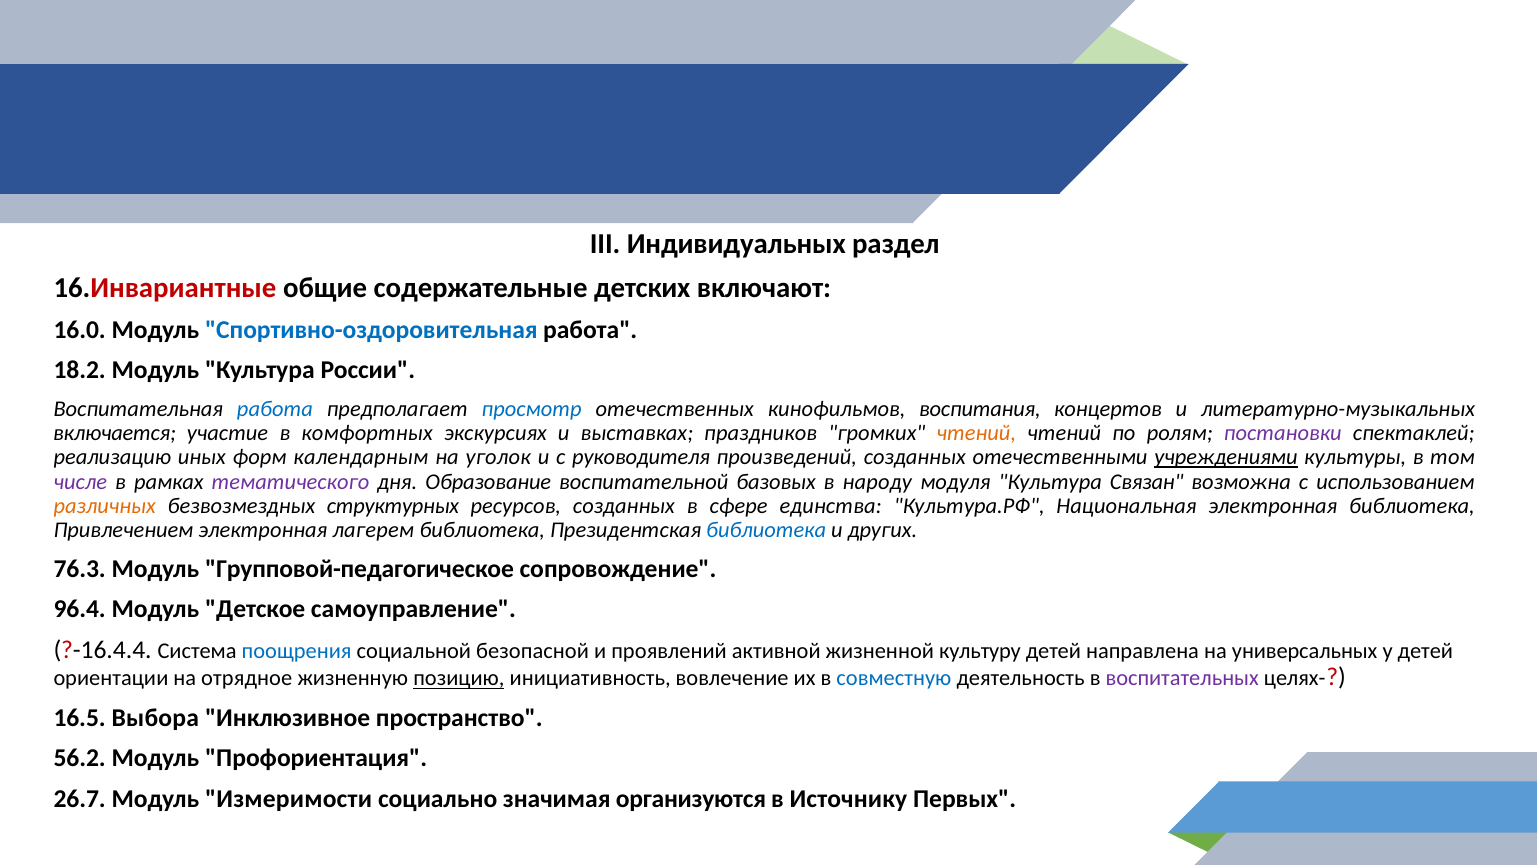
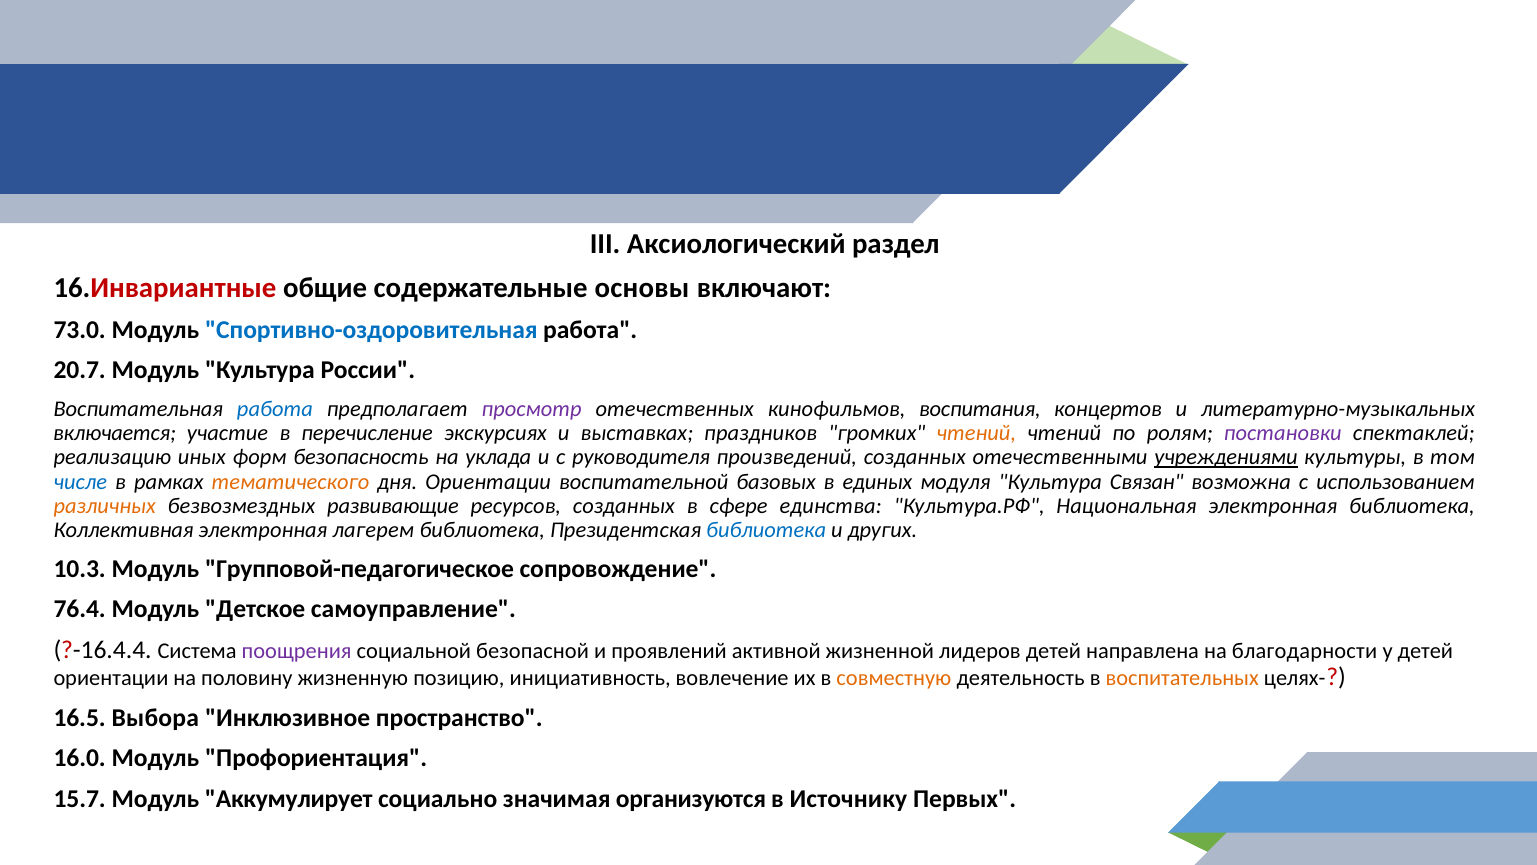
Индивидуальных: Индивидуальных -> Аксиологический (736, 243)
детских: детских -> основы (642, 287)
16.0: 16.0 -> 73.0 (80, 330)
18.2: 18.2 -> 20.7 (80, 370)
просмотр colour: blue -> purple (532, 409)
комфортных: комфортных -> перечисление (367, 433)
календарным: календарным -> безопасность (361, 457)
уголок: уголок -> уклада (498, 457)
числе colour: purple -> blue (80, 481)
тематического colour: purple -> orange (291, 481)
дня Образование: Образование -> Ориентации (488, 481)
народу: народу -> единых (877, 481)
структурных: структурных -> развивающие (393, 506)
Привлечением: Привлечением -> Коллективная (123, 530)
76.3: 76.3 -> 10.3 (80, 569)
96.4: 96.4 -> 76.4 (80, 609)
поощрения colour: blue -> purple (297, 651)
культуру: культуру -> лидеров (980, 651)
универсальных: универсальных -> благодарности (1305, 651)
отрядное: отрядное -> половину (247, 678)
позицию underline: present -> none (459, 678)
совместную colour: blue -> orange (894, 678)
воспитательных colour: purple -> orange (1182, 678)
56.2: 56.2 -> 16.0 (80, 758)
26.7: 26.7 -> 15.7 (80, 798)
Измеримости: Измеримости -> Аккумулирует (289, 798)
